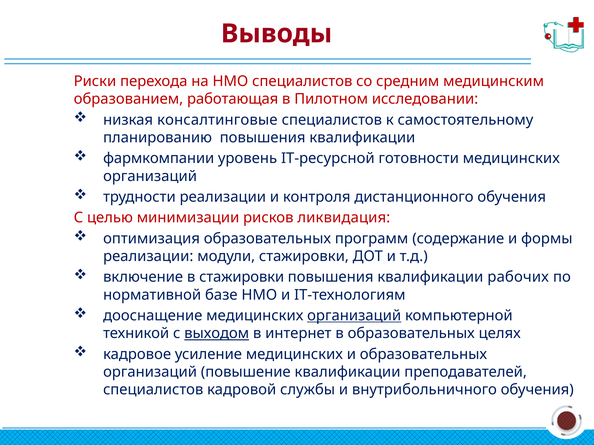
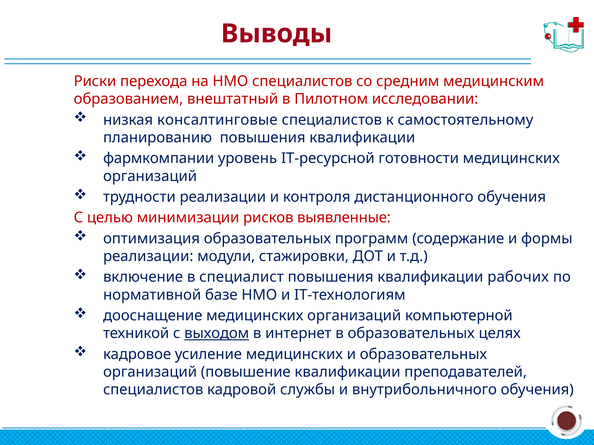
работающая: работающая -> внештатный (233, 99)
ликвидация: ликвидация -> выявленные (344, 218)
в стажировки: стажировки -> специалист (242, 277)
организаций underline: present -> none (354, 316)
